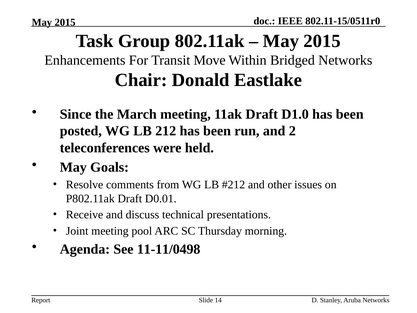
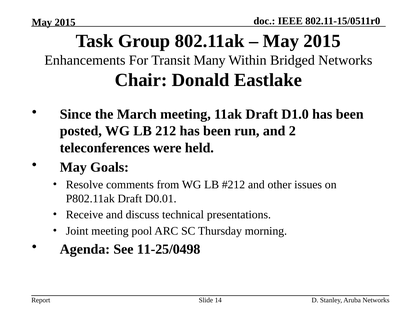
Move: Move -> Many (210, 60)
11-11/0498: 11-11/0498 -> 11-25/0498 (169, 249)
